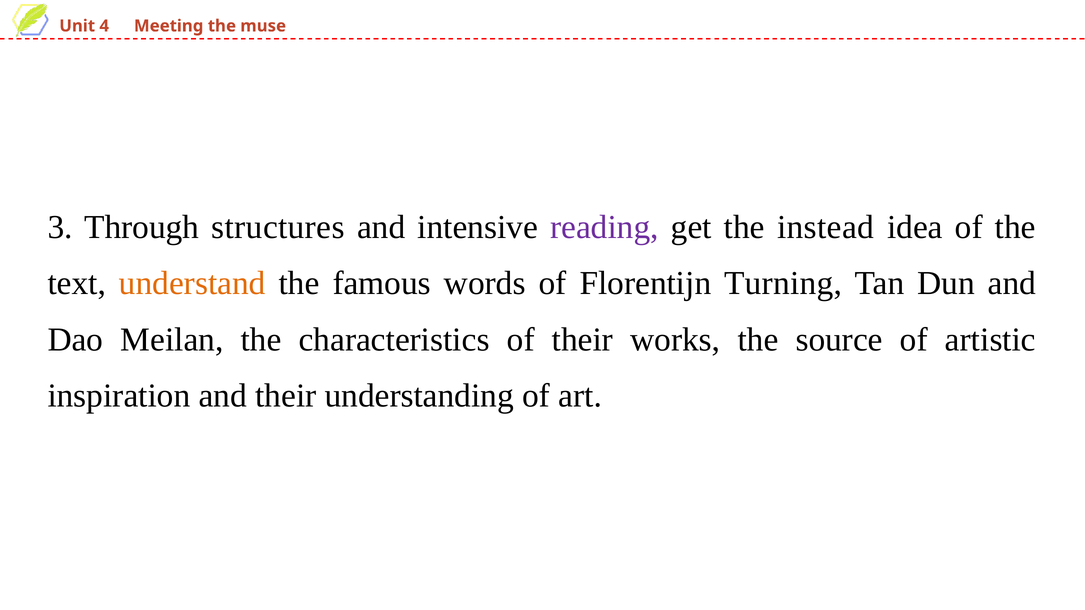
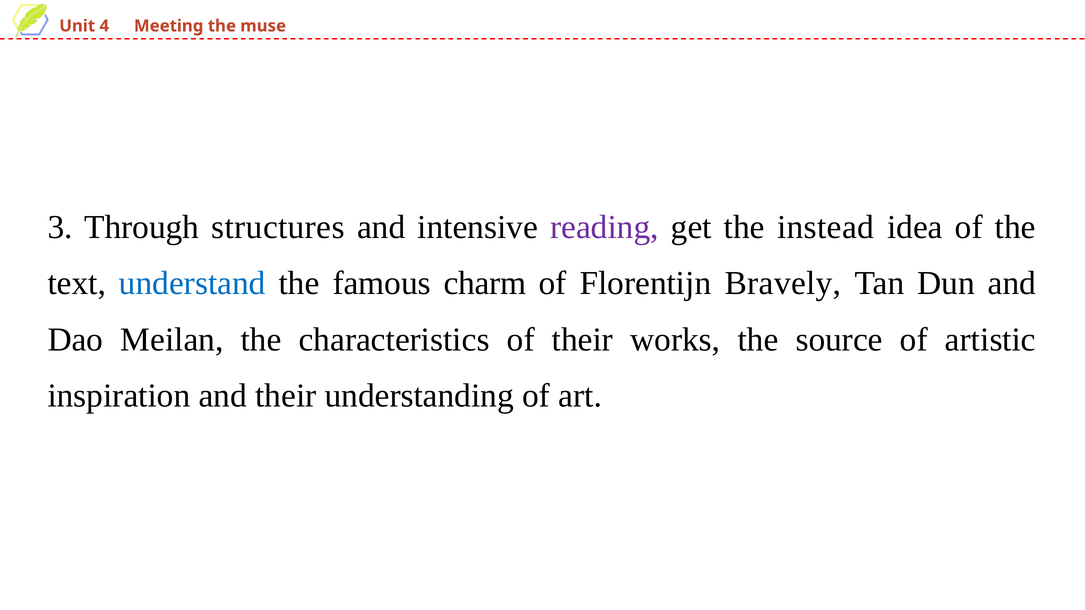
understand colour: orange -> blue (192, 283)
words: words -> charm (485, 283)
Turning: Turning -> Bravely (783, 283)
